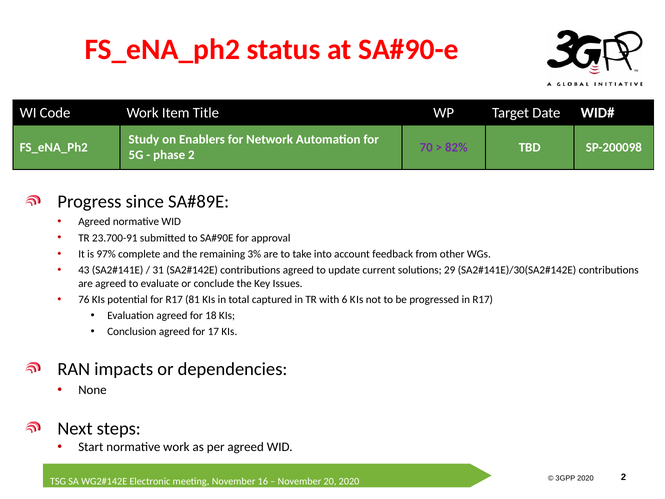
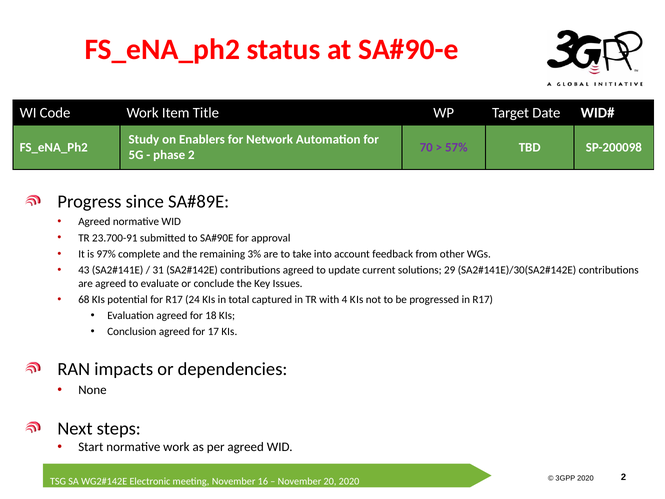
82%: 82% -> 57% (456, 147)
76: 76 -> 68 (84, 299)
81: 81 -> 24 (193, 299)
6: 6 -> 4 (345, 299)
